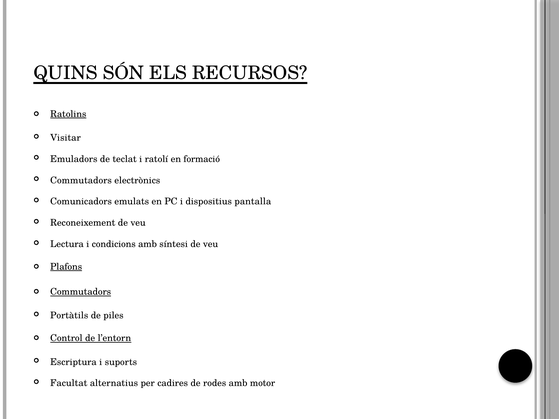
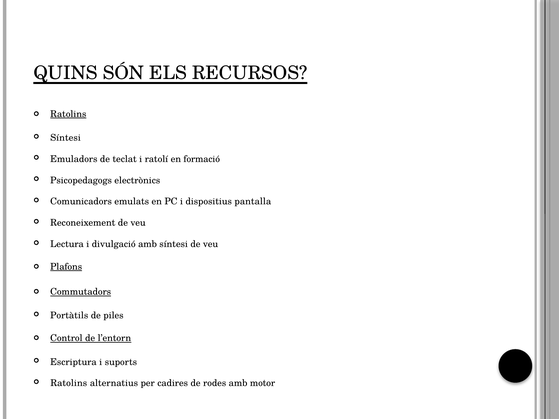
Visitar: Visitar -> Síntesi (66, 138)
Commutadors: Commutadors -> Psicopedagogs (81, 180)
condicions: condicions -> divulgació (114, 244)
Facultat: Facultat -> Ratolins (69, 383)
